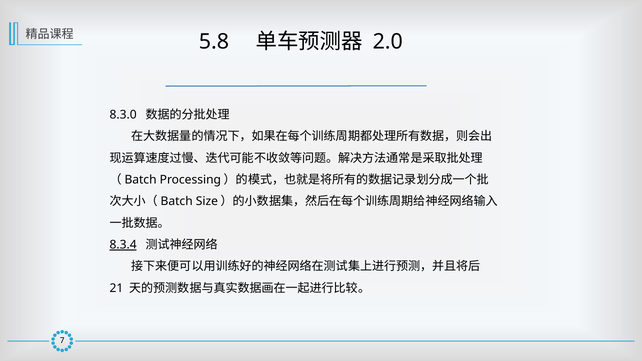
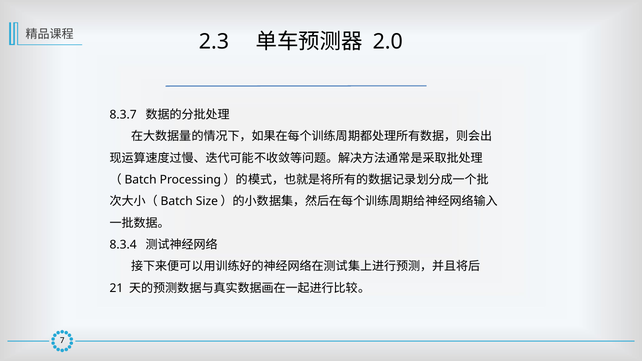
5.8: 5.8 -> 2.3 (214, 42)
8.3.0: 8.3.0 -> 8.3.7 (123, 115)
8.3.4 underline: present -> none (123, 245)
